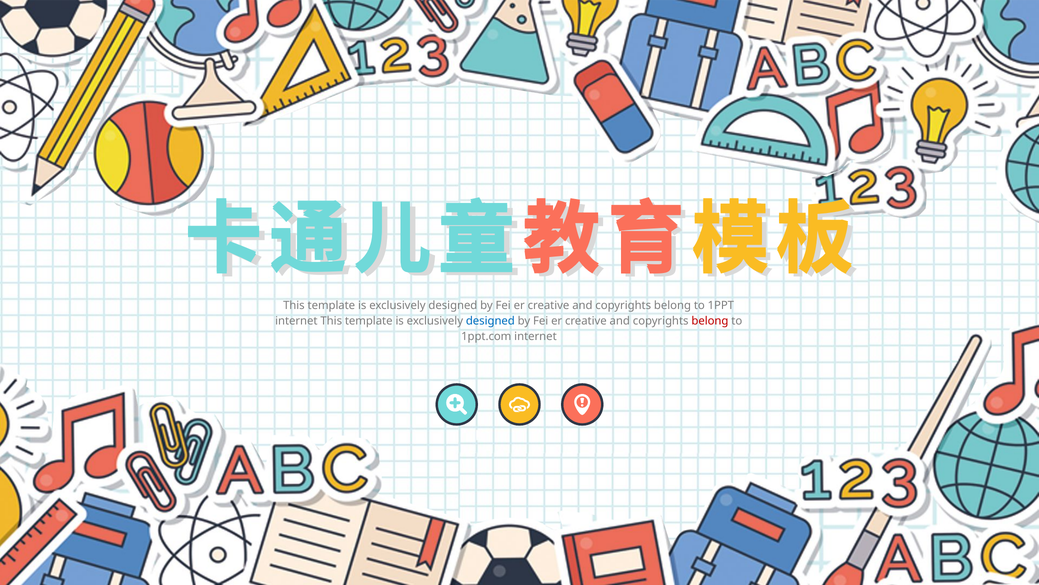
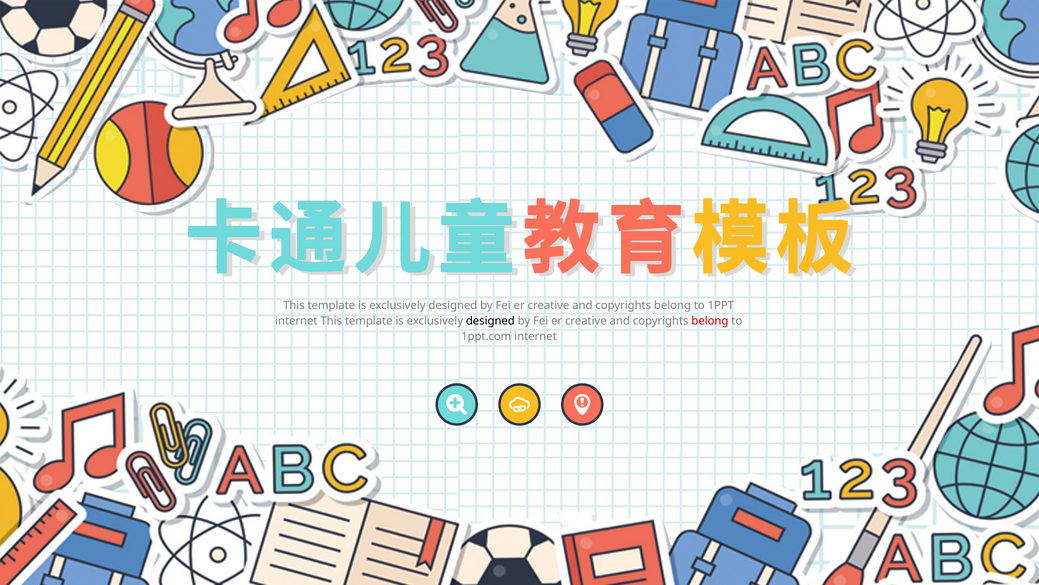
designed colour: blue -> black (490, 321)
